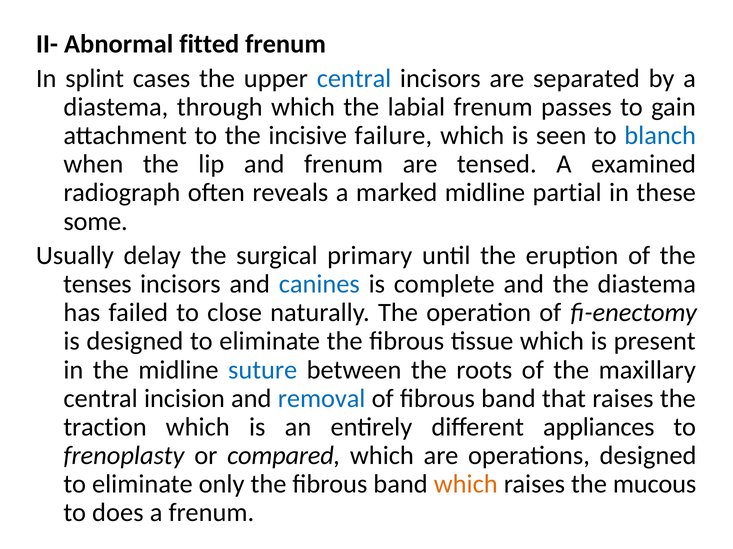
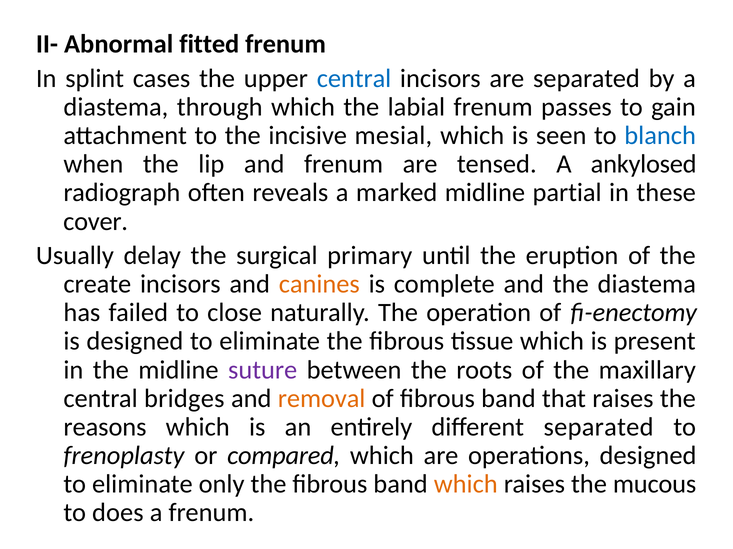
failure: failure -> mesial (393, 136)
examined: examined -> ankylosed (644, 164)
some: some -> cover (96, 222)
tenses: tenses -> create (97, 285)
canines colour: blue -> orange (319, 285)
suture colour: blue -> purple (263, 370)
incision: incision -> bridges (184, 399)
removal colour: blue -> orange (322, 399)
traction: traction -> reasons (105, 427)
different appliances: appliances -> separated (599, 427)
